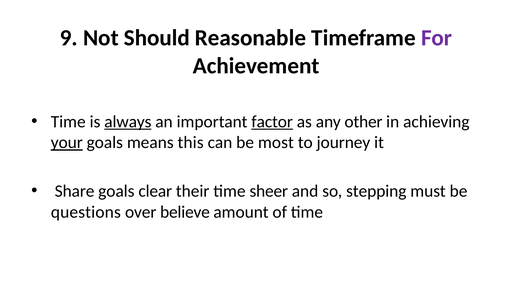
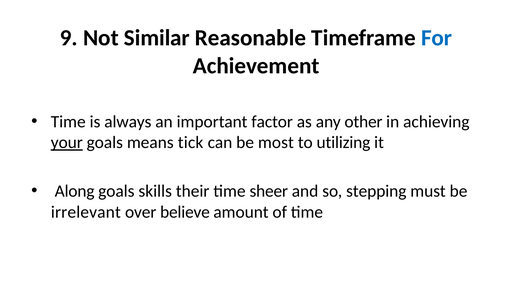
Should: Should -> Similar (157, 38)
For colour: purple -> blue (437, 38)
always underline: present -> none (128, 122)
factor underline: present -> none (272, 122)
this: this -> tick (191, 143)
journey: journey -> utilizing (343, 143)
Share: Share -> Along (75, 191)
clear: clear -> skills (155, 191)
questions: questions -> irrelevant (86, 212)
